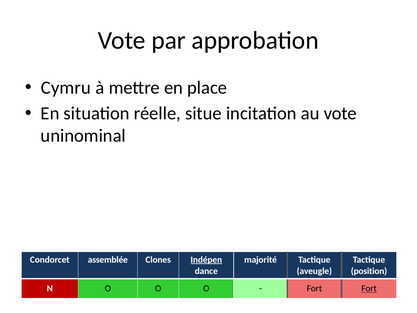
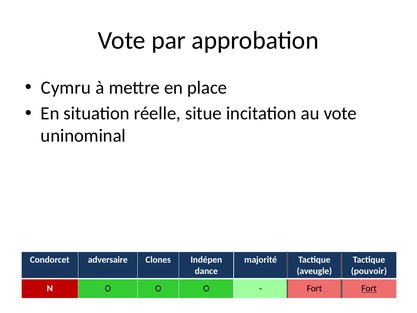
assemblée: assemblée -> adversaire (108, 259)
Indépen underline: present -> none (206, 259)
position: position -> pouvoir (369, 271)
